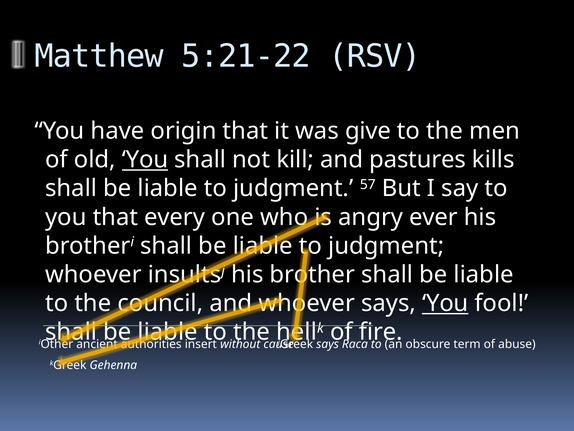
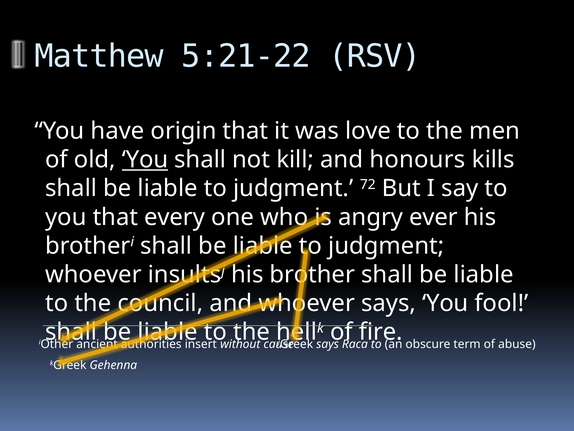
give: give -> love (368, 131)
pastures: pastures -> honours (417, 159)
57: 57 -> 72 (368, 184)
You underline: present -> none (445, 303)
